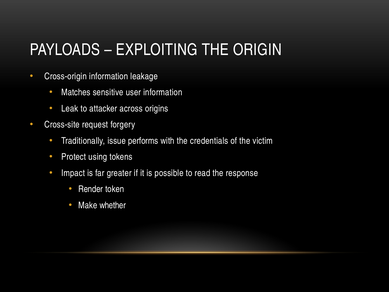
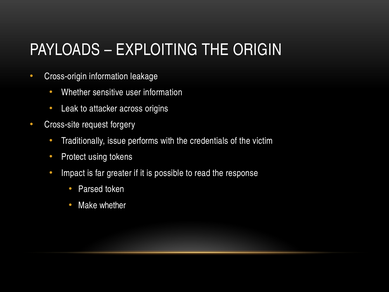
Matches: Matches -> Whether (76, 92)
Render: Render -> Parsed (91, 189)
